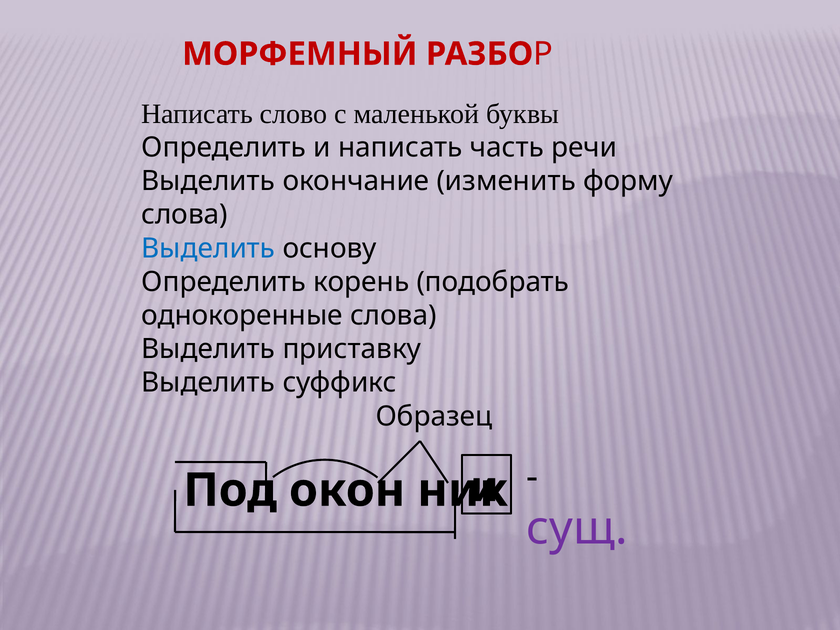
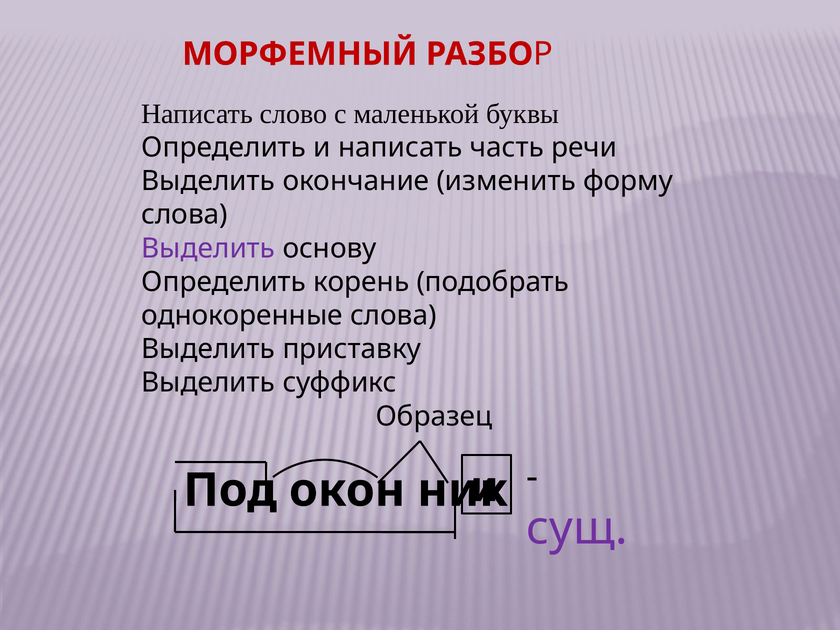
Выделить colour: blue -> purple (208, 248)
